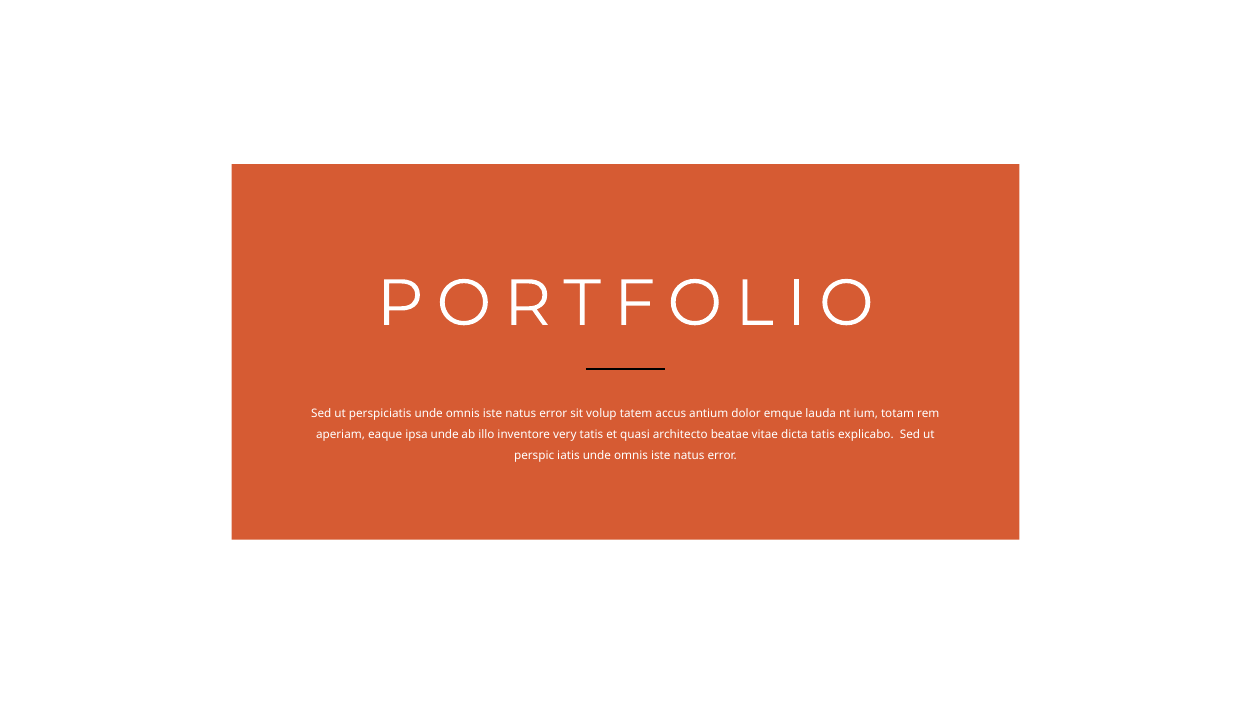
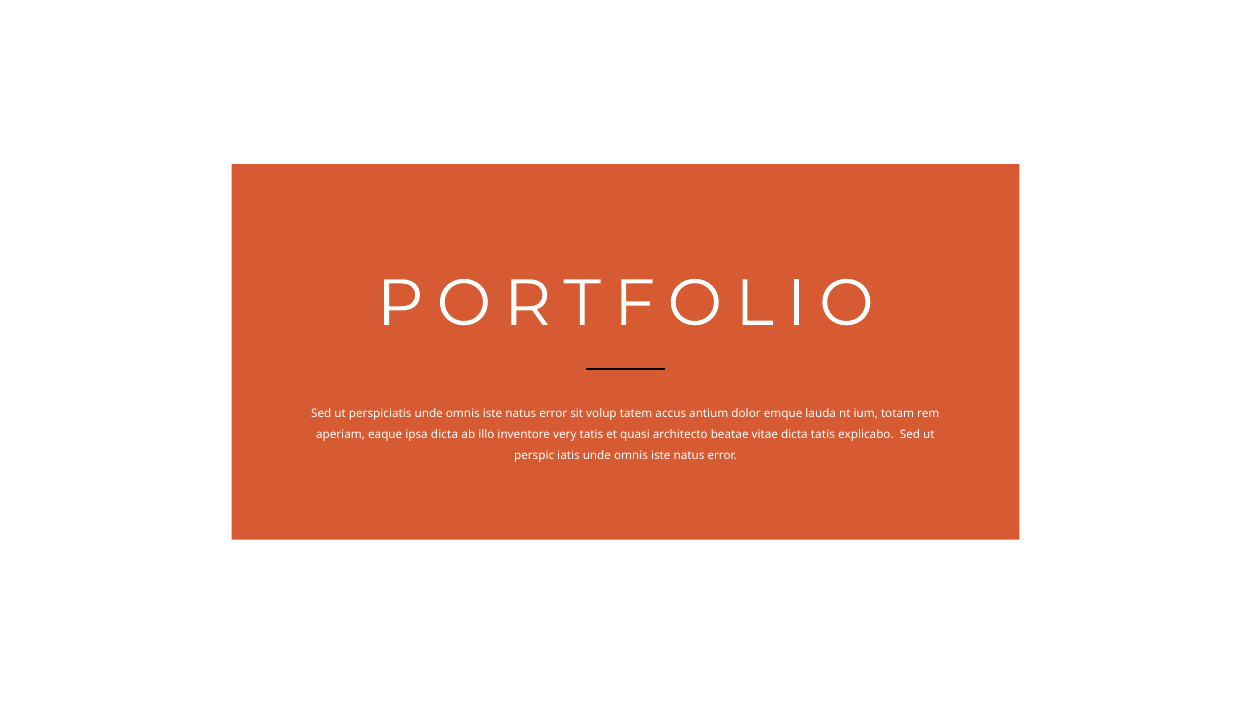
ipsa unde: unde -> dicta (445, 435)
